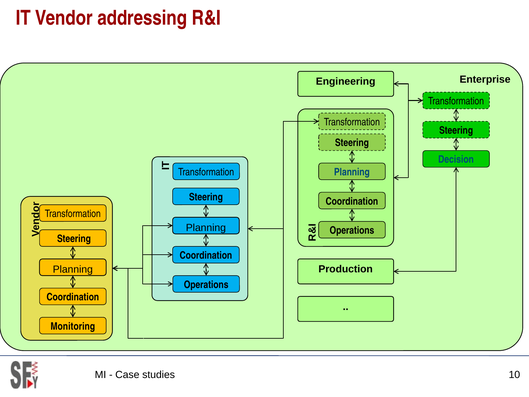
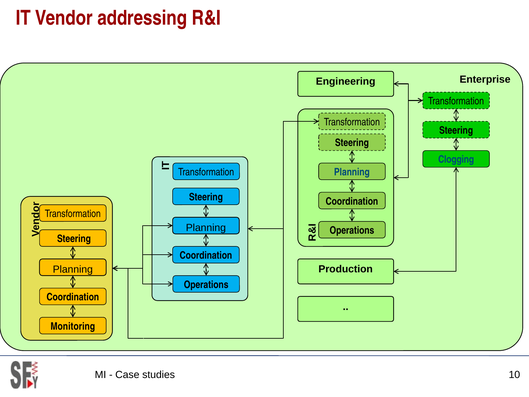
Decision: Decision -> Clogging (456, 159)
